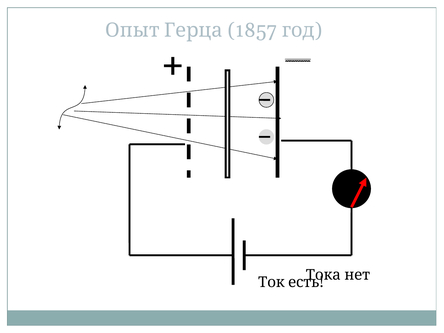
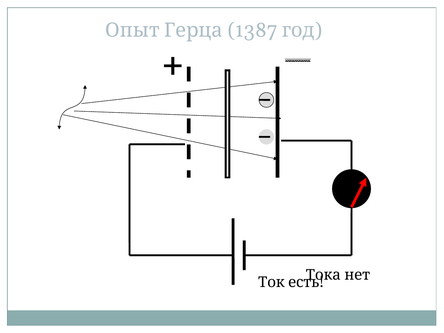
1857: 1857 -> 1387 (252, 30)
